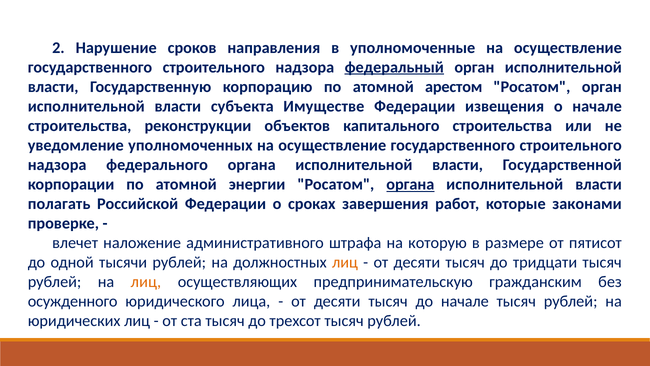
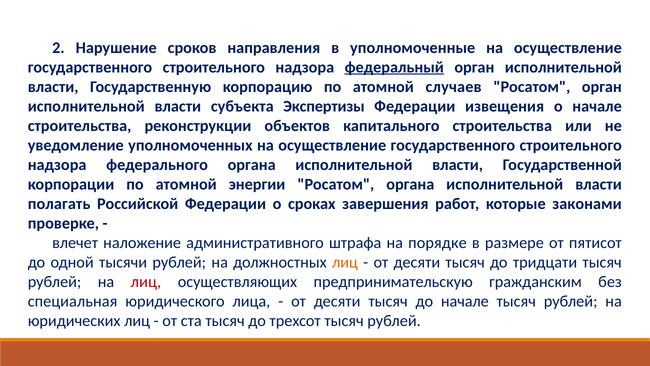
арестом: арестом -> случаев (454, 87)
Имуществе: Имуществе -> Экспертизы (324, 106)
органа underline: present -> none (410, 184)
которую: которую -> порядке (437, 243)
лиц colour: orange -> red (146, 282)
осужденного: осужденного -> специальная (73, 301)
